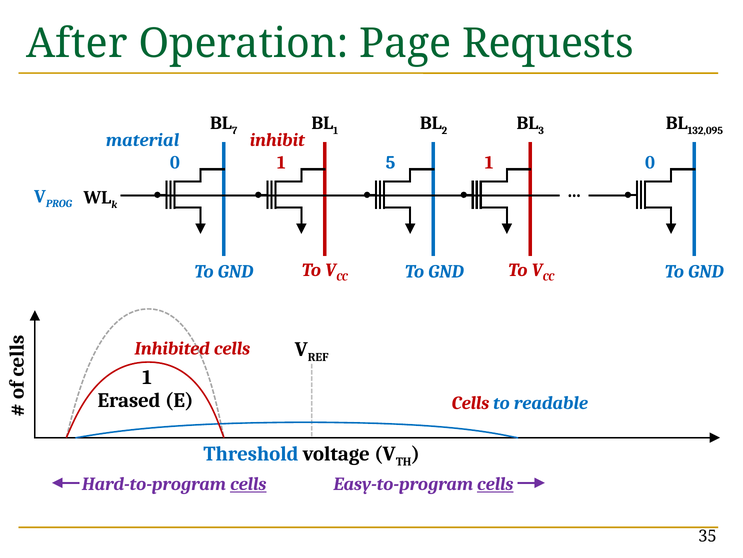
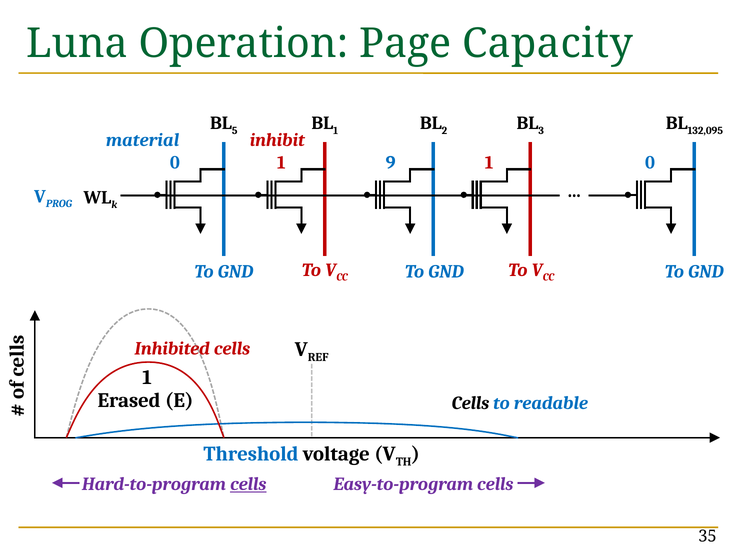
After: After -> Luna (77, 44)
Requests: Requests -> Capacity (547, 44)
7: 7 -> 5 (235, 130)
5: 5 -> 9 (391, 162)
Cells colour: red -> black (470, 403)
cells underline: present -> none (495, 483)
